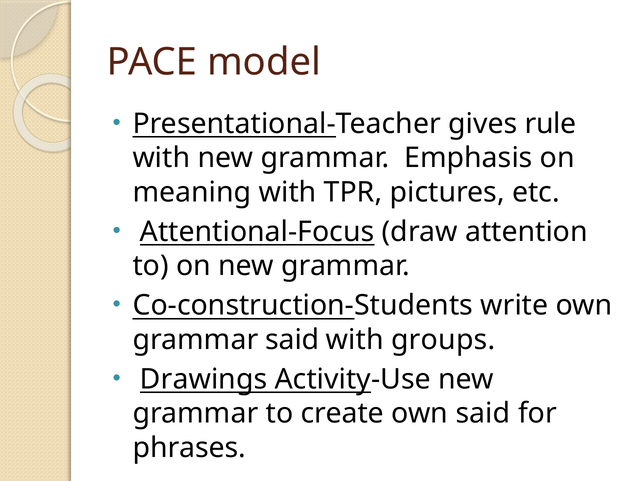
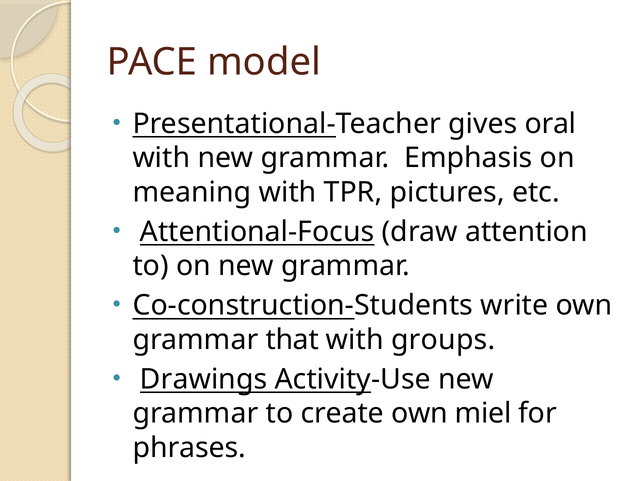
rule: rule -> oral (551, 124)
grammar said: said -> that (292, 340)
own said: said -> miel (483, 413)
